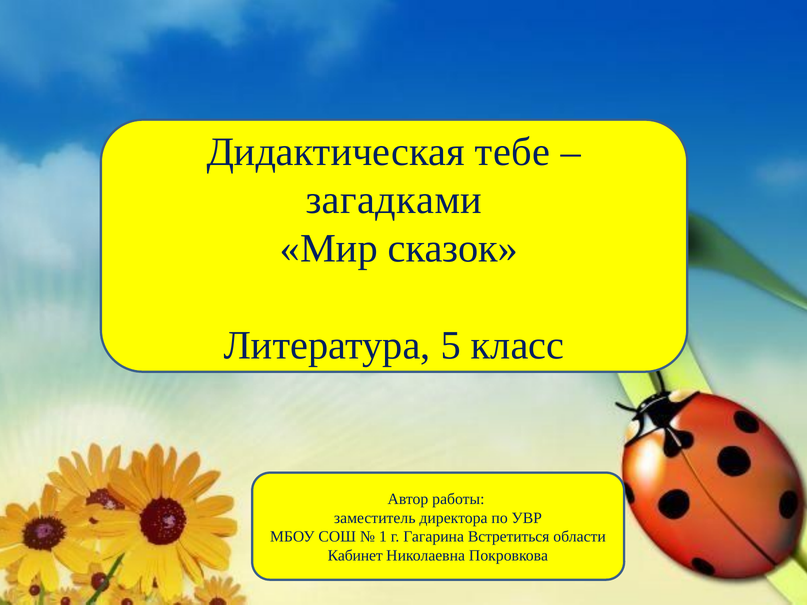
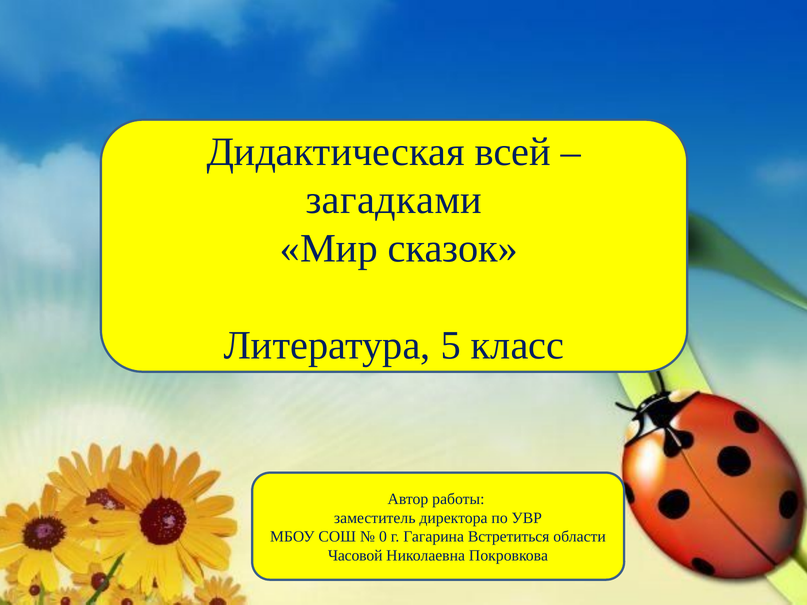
тебе: тебе -> всей (513, 152)
1: 1 -> 0 (383, 537)
Кабинет: Кабинет -> Часовой (355, 556)
